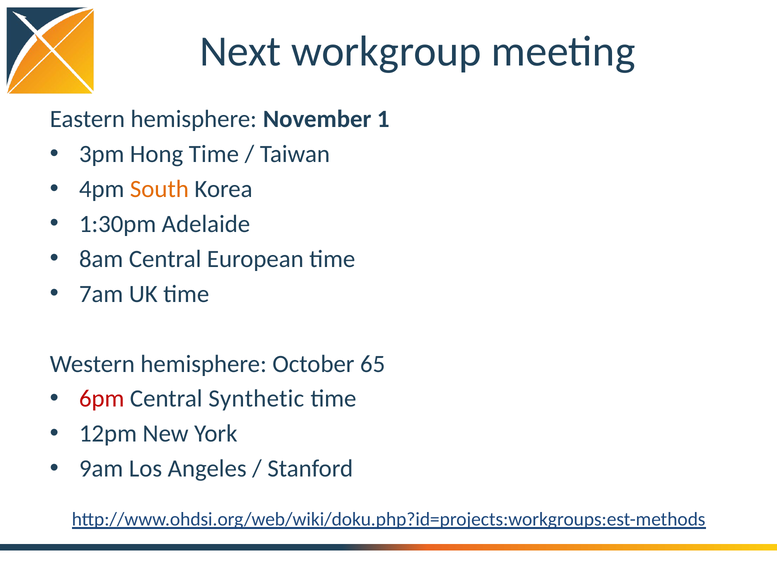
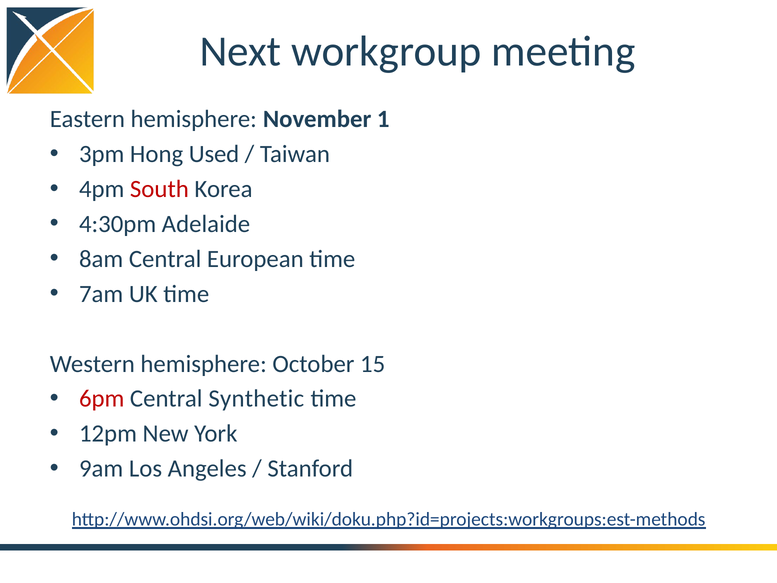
Hong Time: Time -> Used (214, 154)
South colour: orange -> red (159, 189)
1:30pm: 1:30pm -> 4:30pm (118, 224)
65: 65 -> 15 (373, 364)
